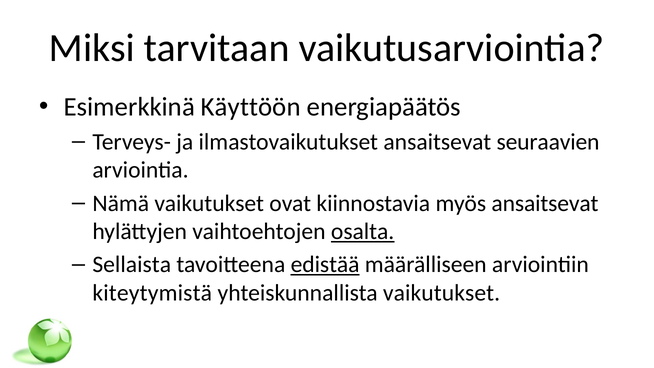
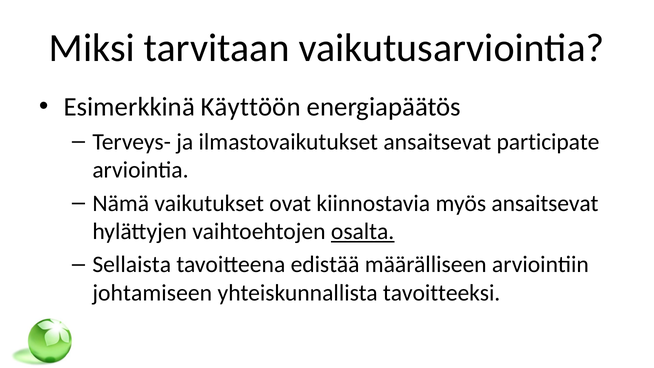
seuraavien: seuraavien -> participate (548, 142)
edistää underline: present -> none (325, 265)
kiteytymistä: kiteytymistä -> johtamiseen (152, 293)
yhteiskunnallista vaikutukset: vaikutukset -> tavoitteeksi (442, 293)
